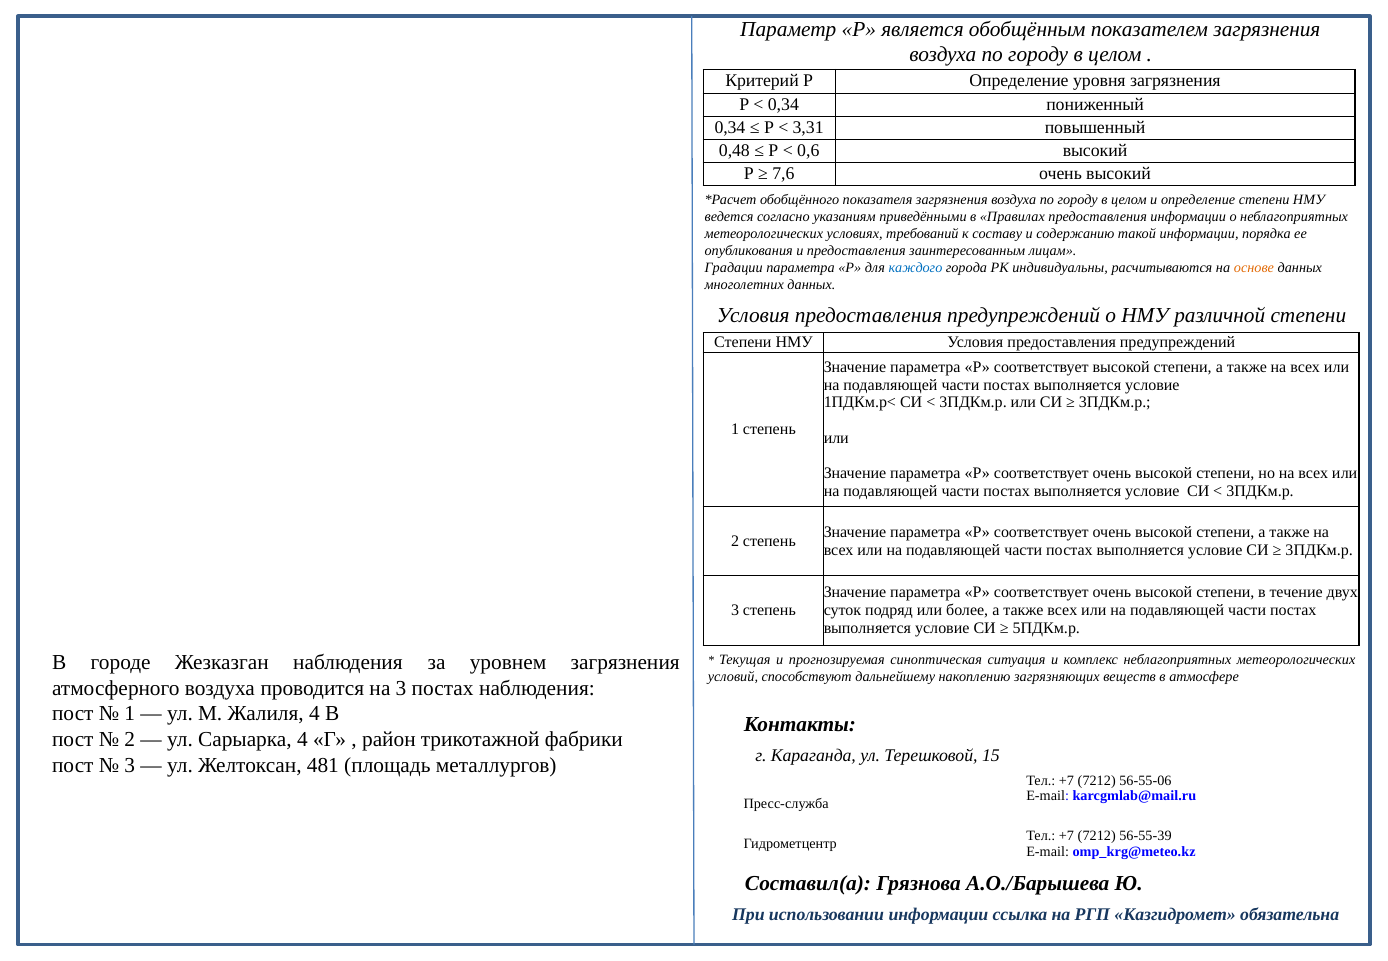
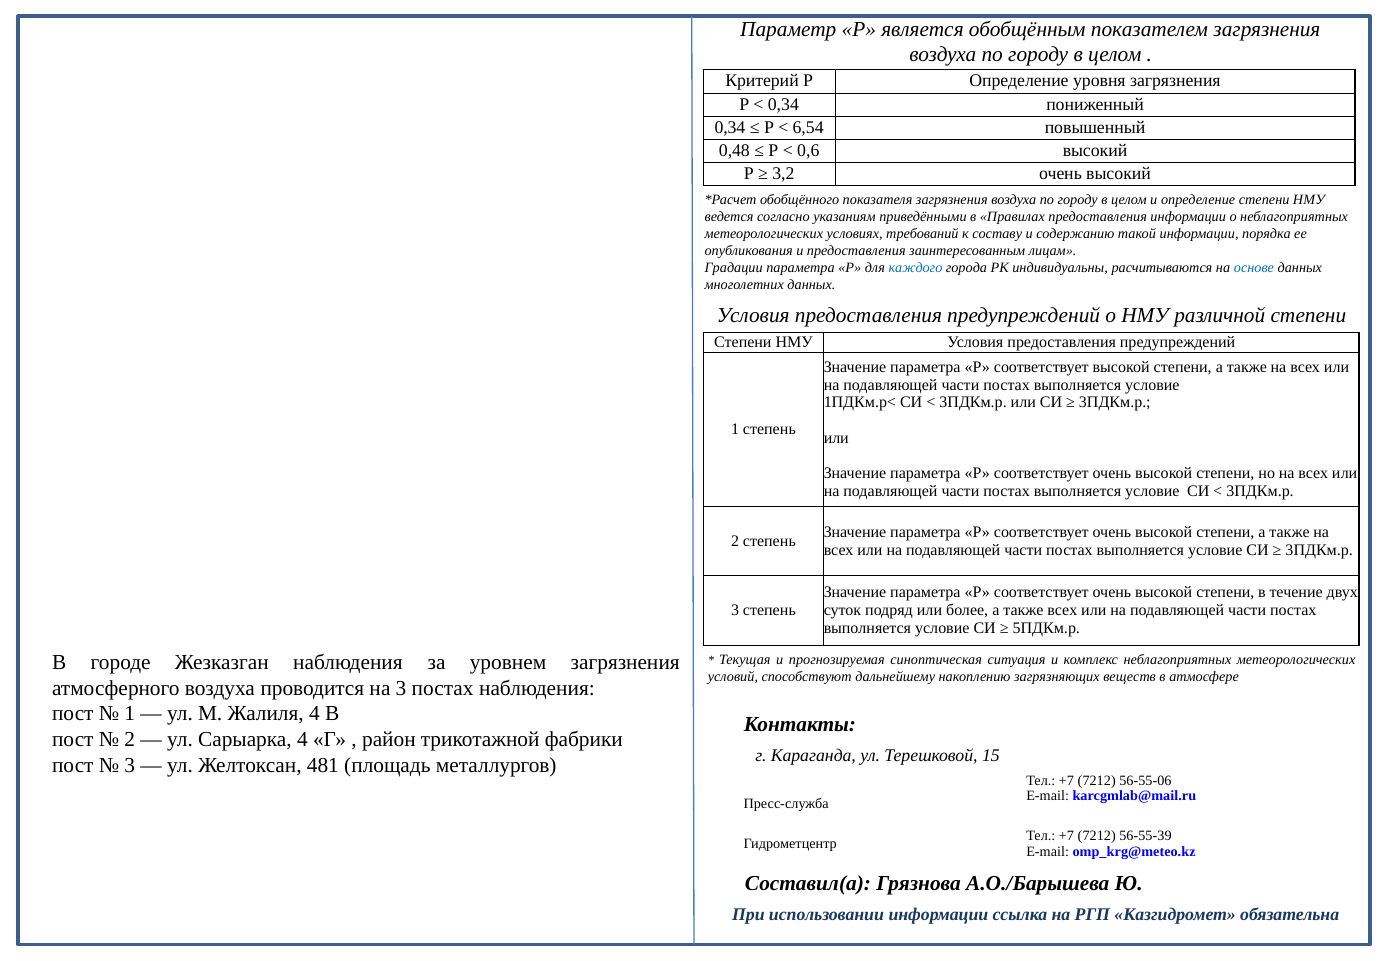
3,31: 3,31 -> 6,54 (808, 128)
7,6: 7,6 -> 3,2 (783, 174)
основе colour: orange -> blue (1254, 268)
